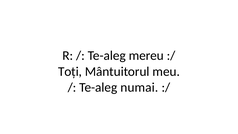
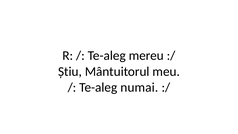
Toți: Toți -> Știu (70, 71)
